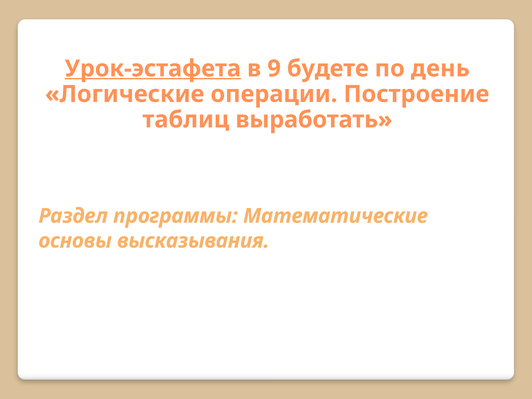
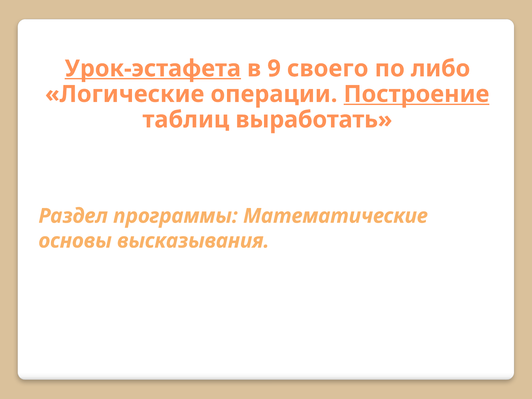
будете: будете -> своего (328, 69)
день: день -> либо (441, 69)
Построение underline: none -> present (416, 94)
